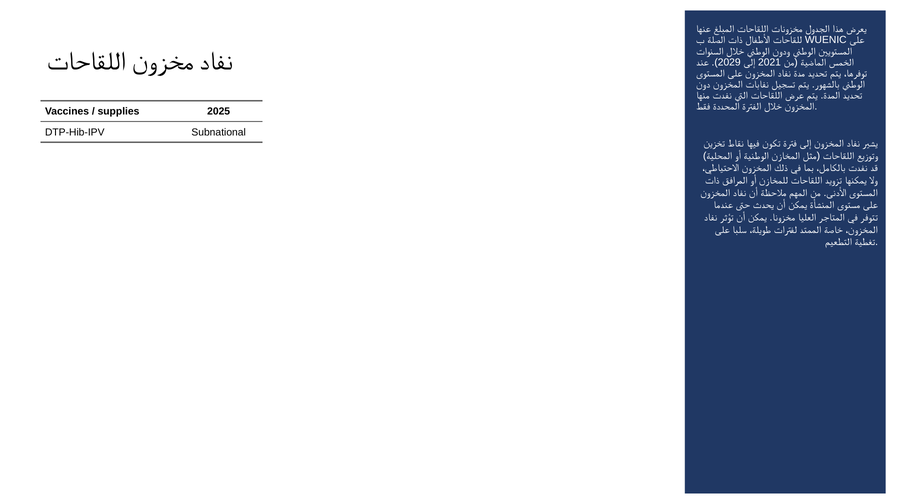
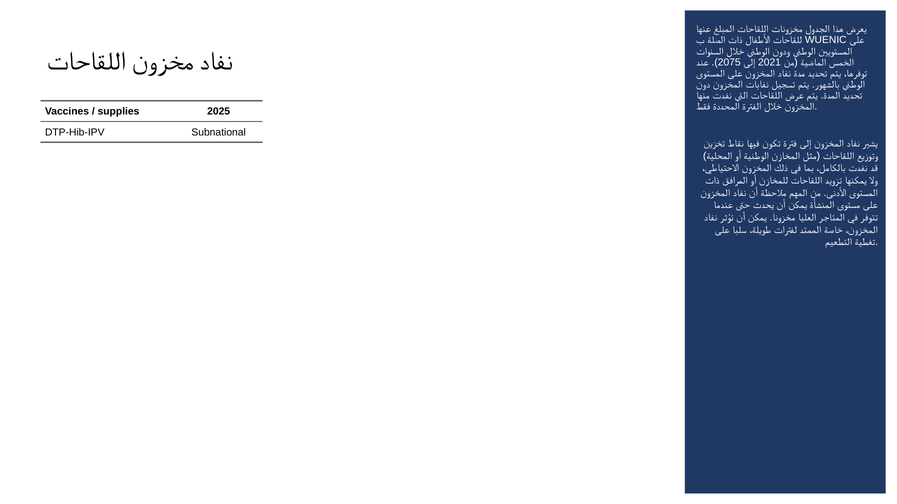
2029: 2029 -> 2075 (729, 62)
